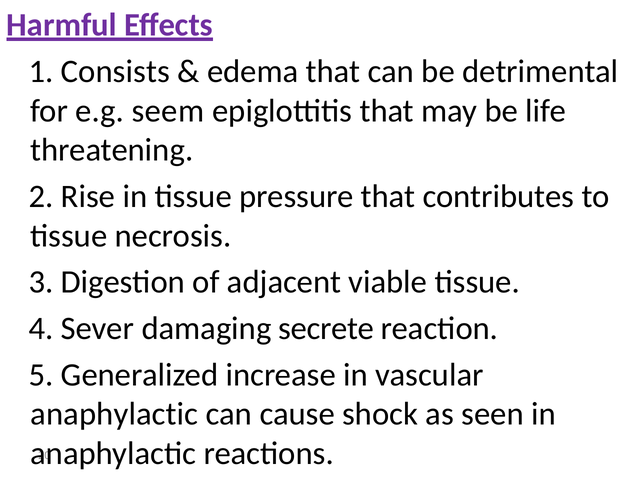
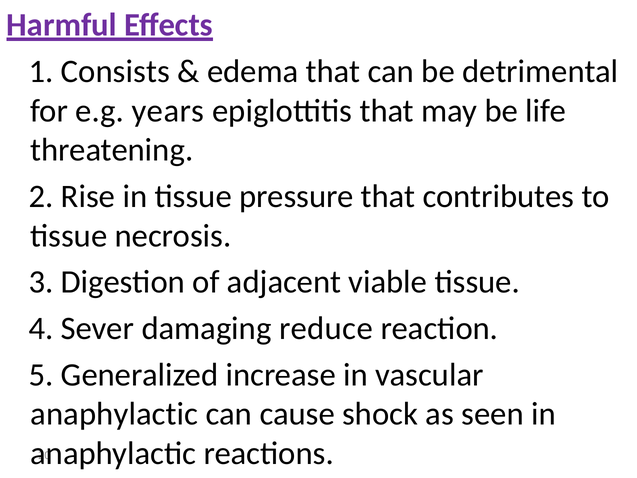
seem: seem -> years (168, 111)
secrete: secrete -> reduce (326, 328)
